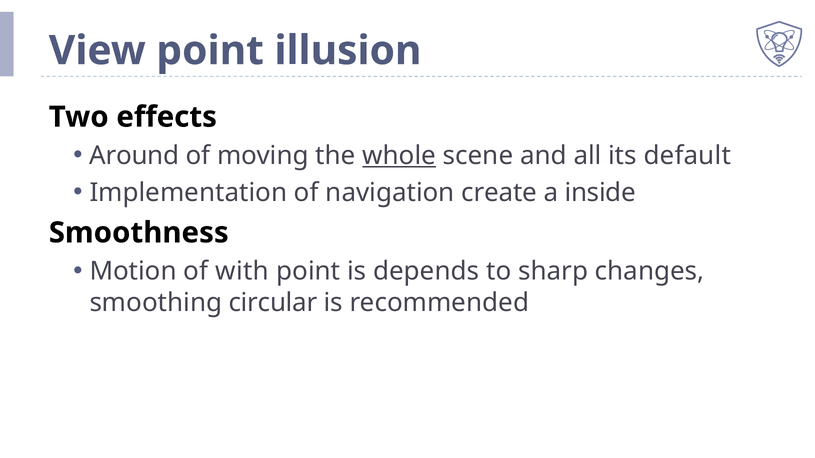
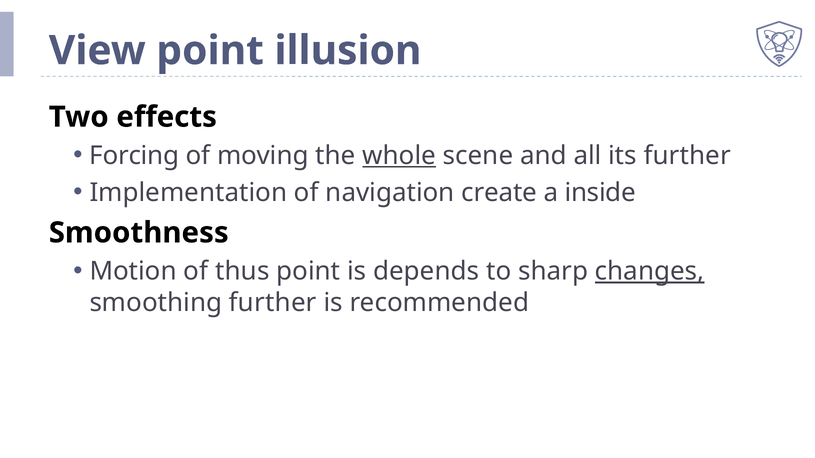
Around: Around -> Forcing (134, 156)
its default: default -> further (687, 156)
with: with -> thus (242, 272)
changes underline: none -> present (650, 272)
smoothing circular: circular -> further (273, 303)
